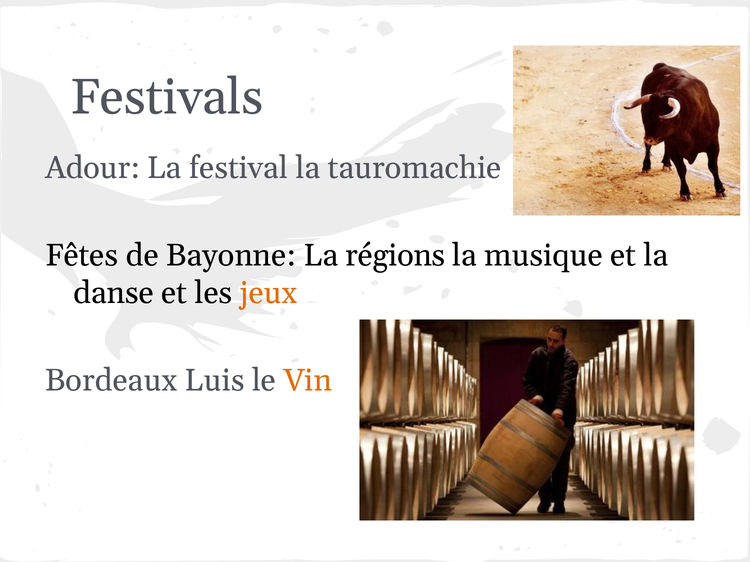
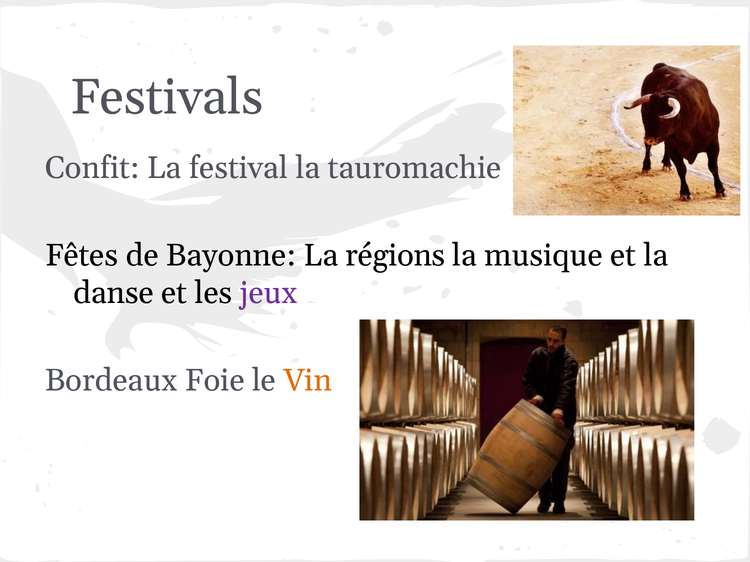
Adour: Adour -> Confit (92, 168)
jeux colour: orange -> purple (269, 293)
Luis: Luis -> Foie (215, 381)
